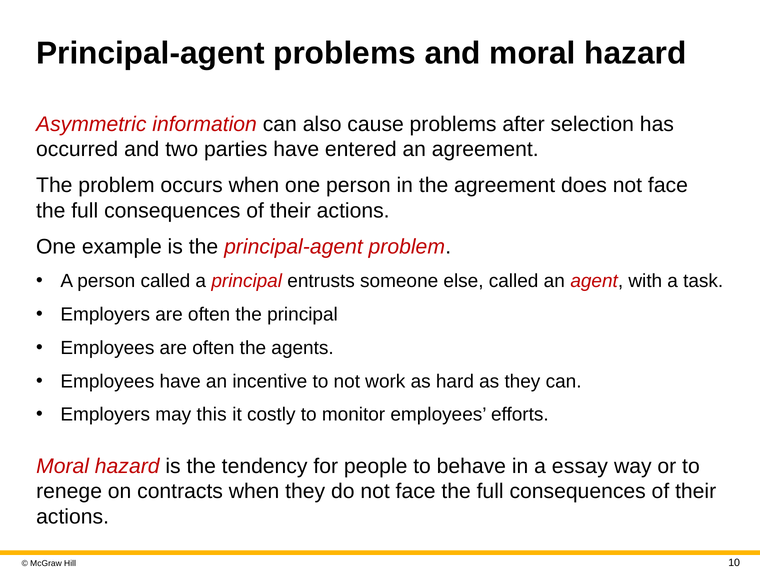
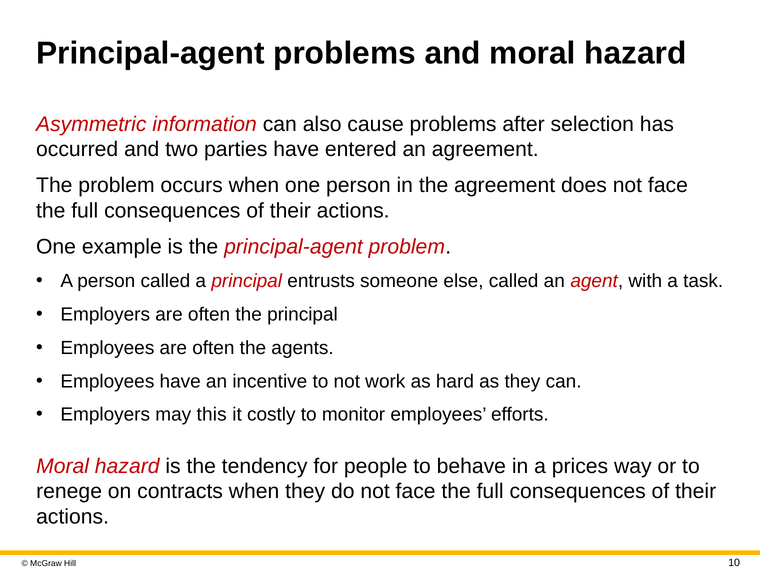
essay: essay -> prices (580, 466)
